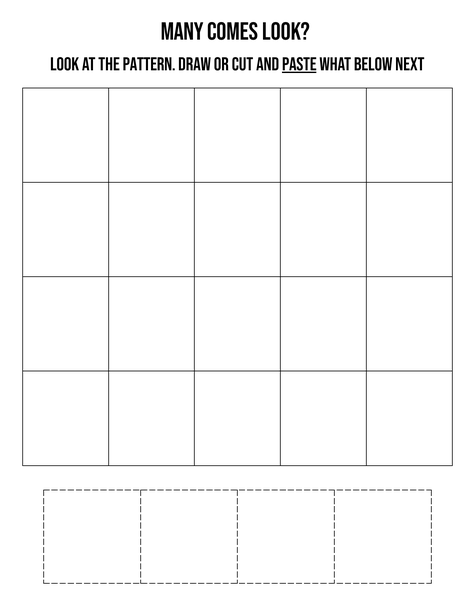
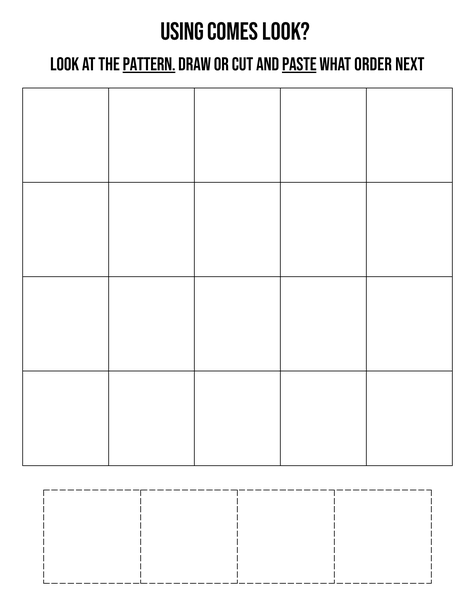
Many: Many -> Using (182, 31)
pattern underline: none -> present (149, 64)
below: below -> order (373, 64)
